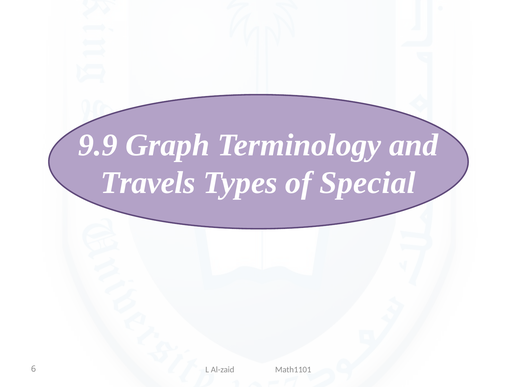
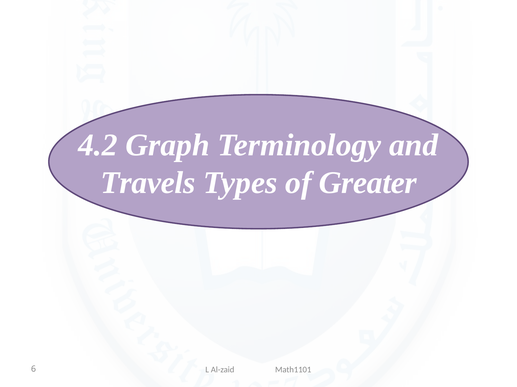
9.9: 9.9 -> 4.2 (98, 145)
Special: Special -> Greater (368, 183)
